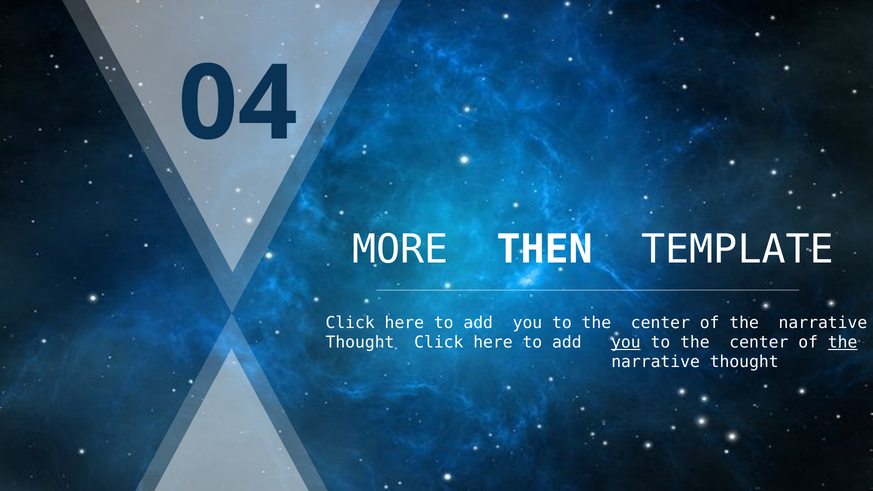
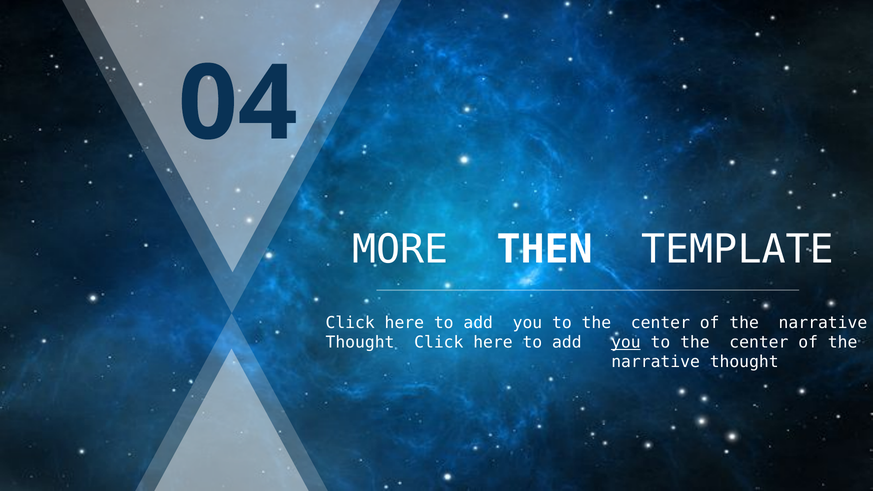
the underline: present -> none (843, 342)
